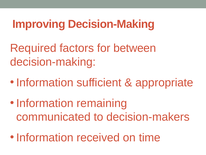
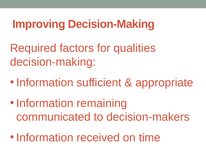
between: between -> qualities (135, 48)
